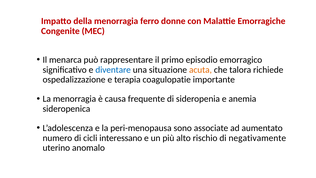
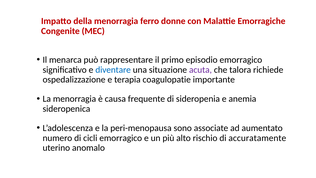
acuta colour: orange -> purple (201, 70)
cicli interessano: interessano -> emorragico (121, 138)
negativamente: negativamente -> accuratamente (257, 138)
